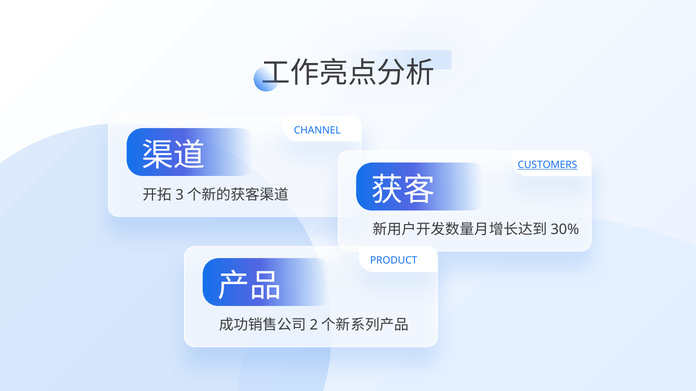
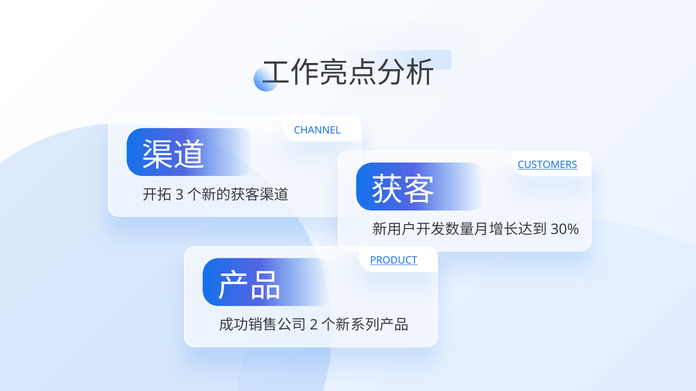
PRODUCT underline: none -> present (394, 261)
